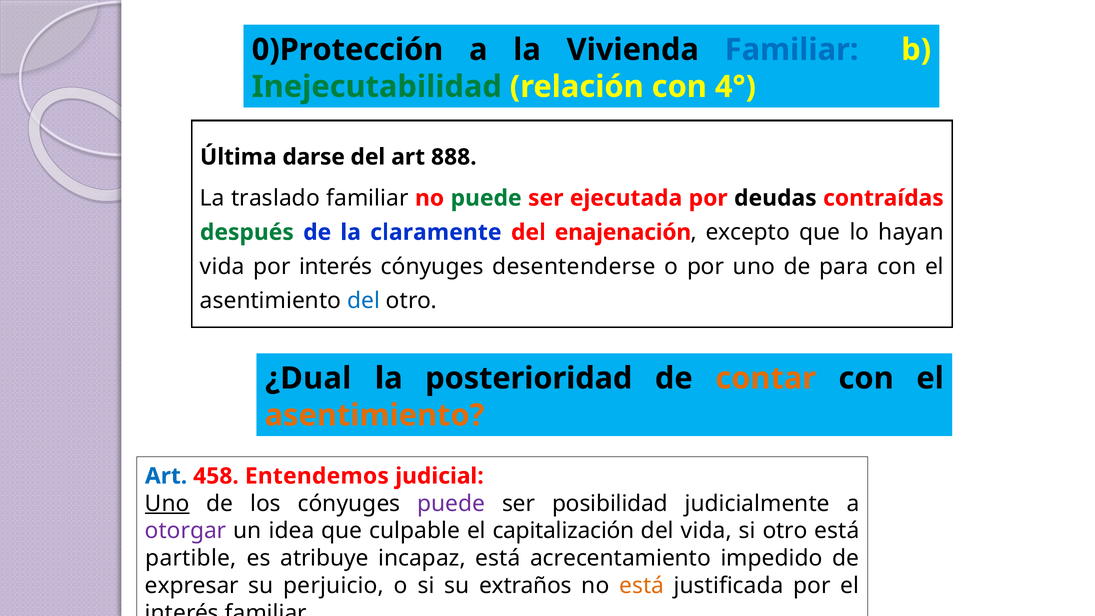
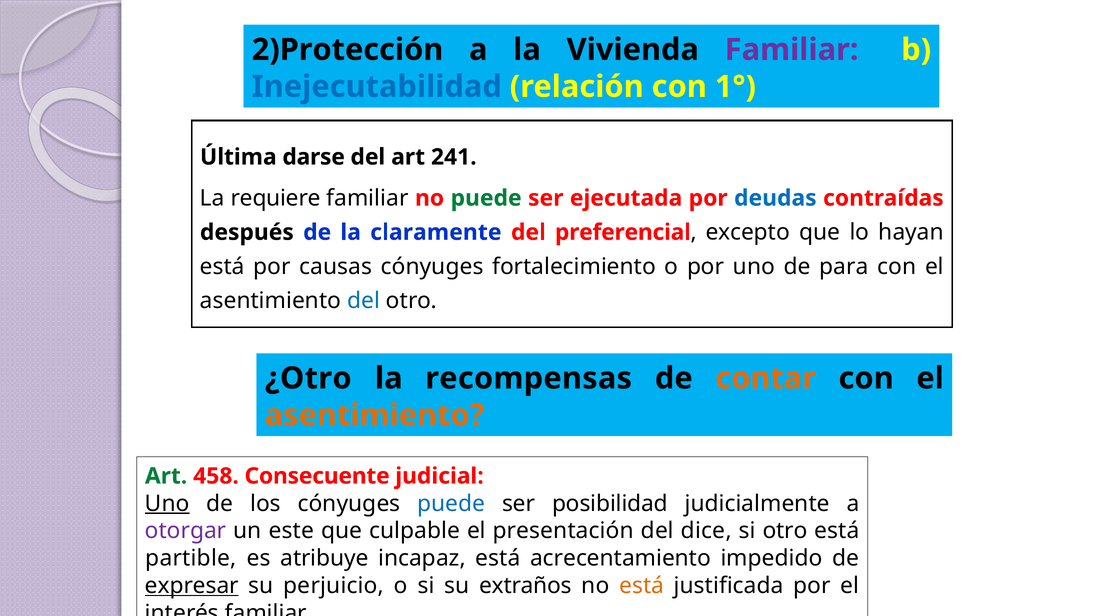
0)Protección: 0)Protección -> 2)Protección (348, 50)
Familiar colour: blue -> purple (792, 50)
Inejecutabilidad colour: green -> blue (377, 87)
4°: 4° -> 1° (735, 87)
888: 888 -> 241 (454, 157)
traslado: traslado -> requiere (276, 198)
deudas colour: black -> blue (775, 198)
después colour: green -> black (247, 232)
enajenación: enajenación -> preferencial (623, 232)
vida: vida -> está (222, 267)
por interés: interés -> causas (336, 267)
desentenderse: desentenderse -> fortalecimiento (574, 267)
¿Dual: ¿Dual -> ¿Otro (308, 378)
posterioridad: posterioridad -> recompensas (529, 378)
Art colour: blue -> green (166, 476)
Entendemos: Entendemos -> Consecuente (317, 476)
puede colour: purple -> blue (451, 503)
idea: idea -> este (291, 531)
capitalización: capitalización -> presentación (563, 531)
del vida: vida -> dice (706, 531)
expresar underline: none -> present (192, 586)
